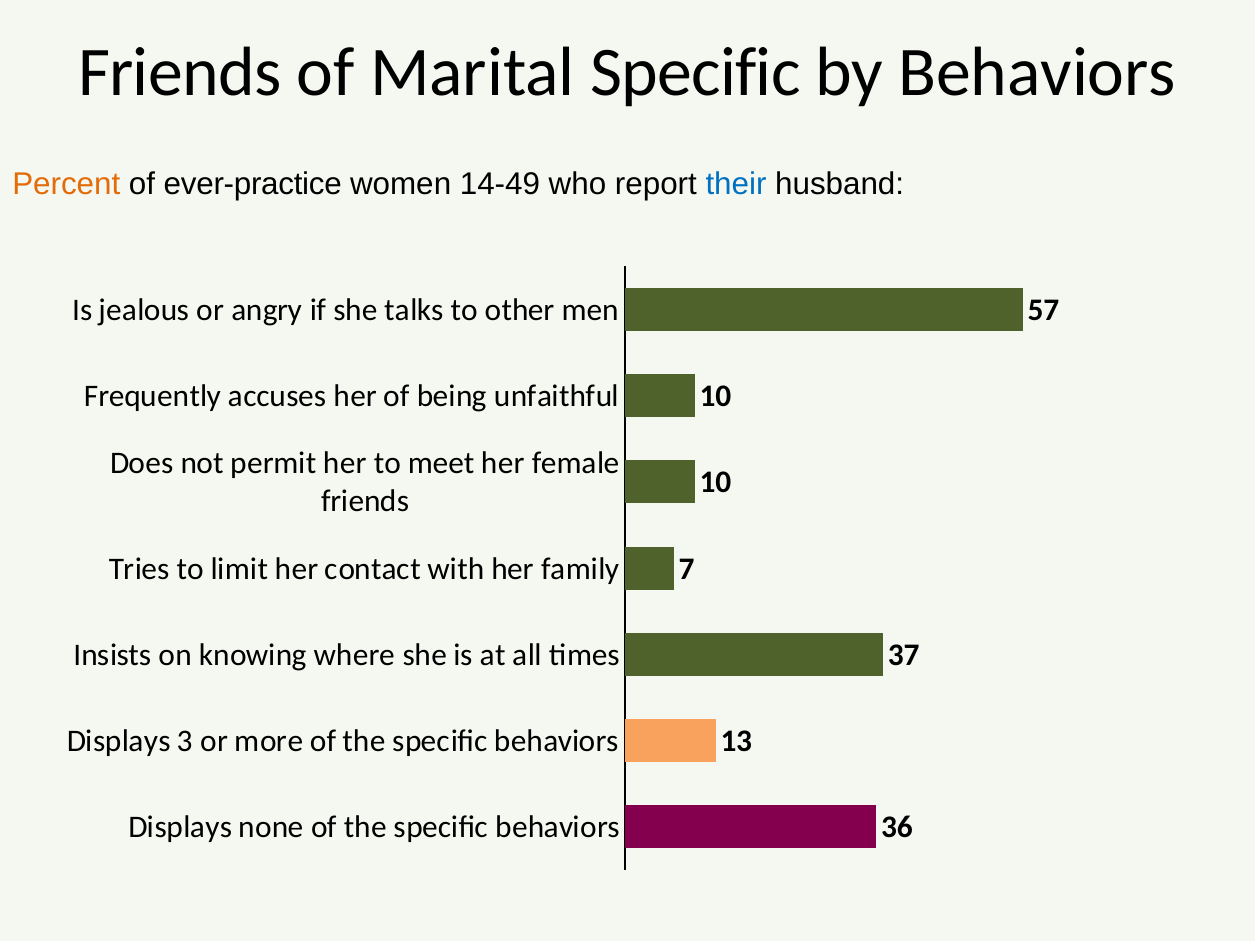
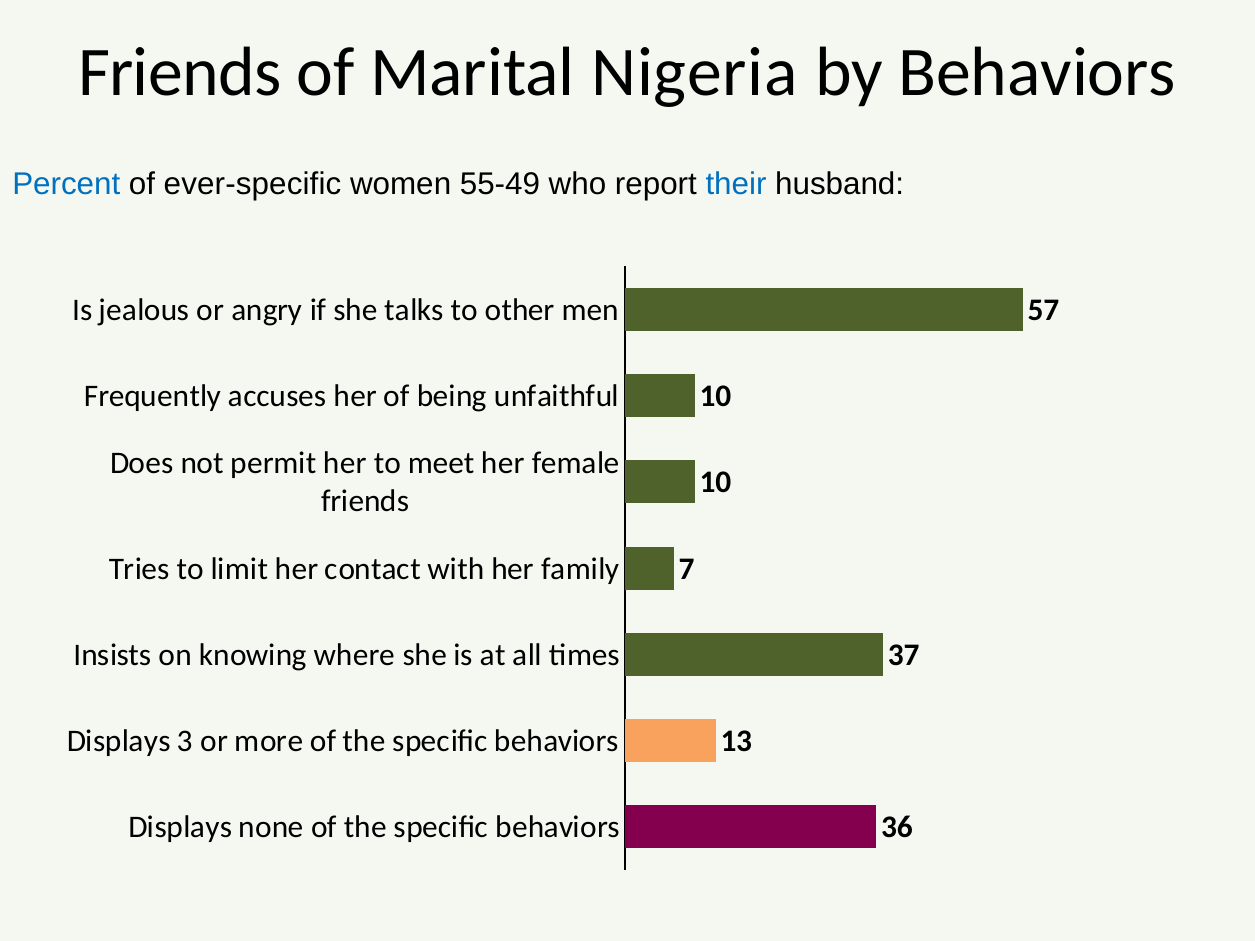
Marital Specific: Specific -> Nigeria (695, 73)
Percent colour: orange -> blue (66, 184)
ever-practice: ever-practice -> ever-specific (253, 184)
14-49: 14-49 -> 55-49 (500, 184)
